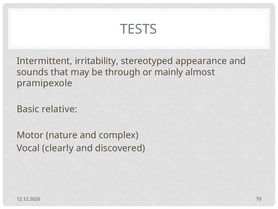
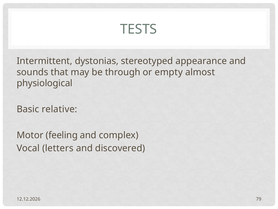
irritability: irritability -> dystonias (97, 61)
mainly: mainly -> empty (169, 72)
pramipexole: pramipexole -> physiological (45, 83)
nature: nature -> feeling (62, 135)
clearly: clearly -> letters (58, 148)
